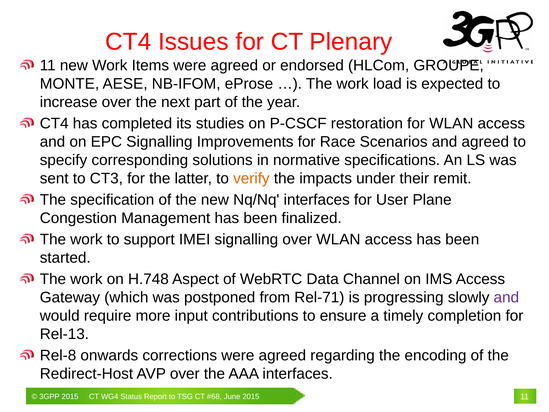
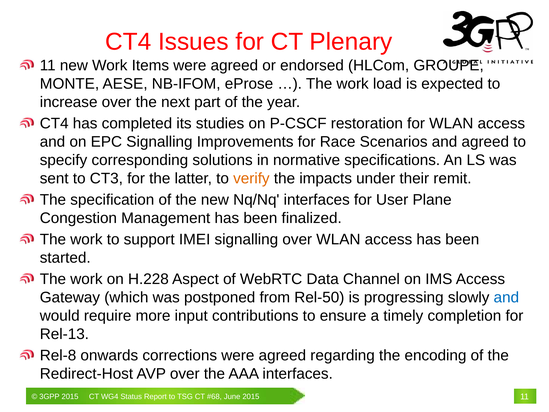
H.748: H.748 -> H.228 (148, 279)
Rel-71: Rel-71 -> Rel-50 (319, 297)
and colour: purple -> blue (506, 297)
